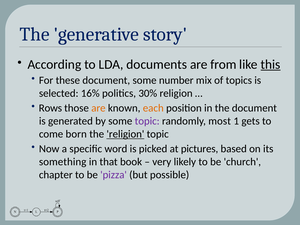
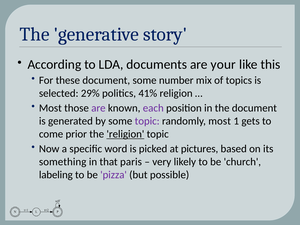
from: from -> your (223, 64)
this underline: present -> none (271, 64)
16%: 16% -> 29% (90, 93)
30%: 30% -> 41% (148, 93)
Rows: Rows -> Most (50, 108)
are colour: orange -> purple (98, 108)
each colour: orange -> purple (153, 108)
born: born -> prior (76, 134)
book: book -> paris (131, 162)
chapter: chapter -> labeling (56, 175)
